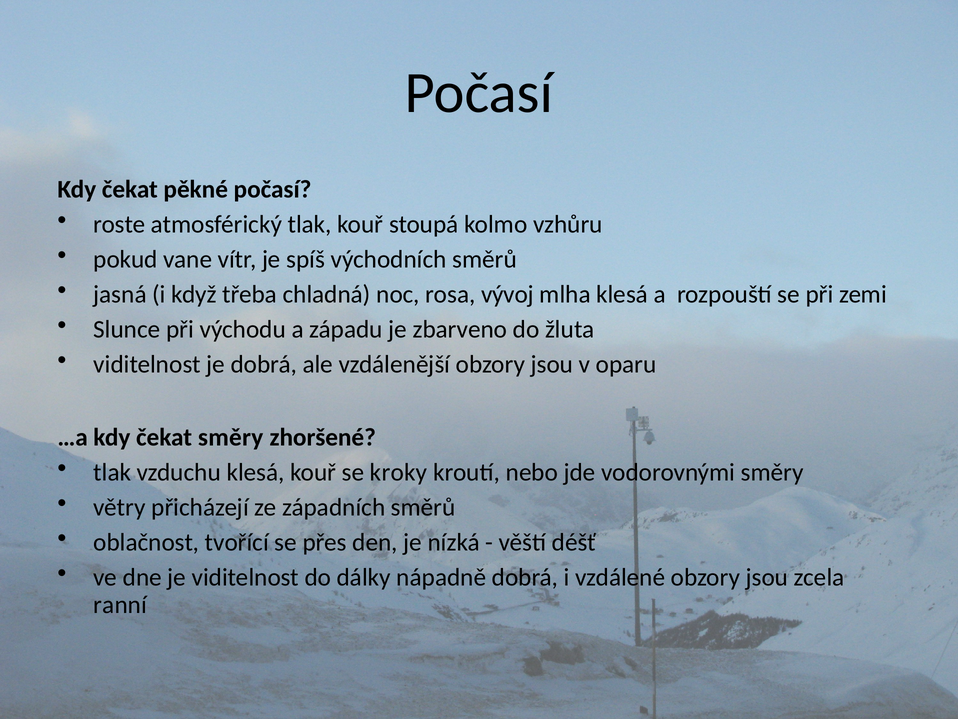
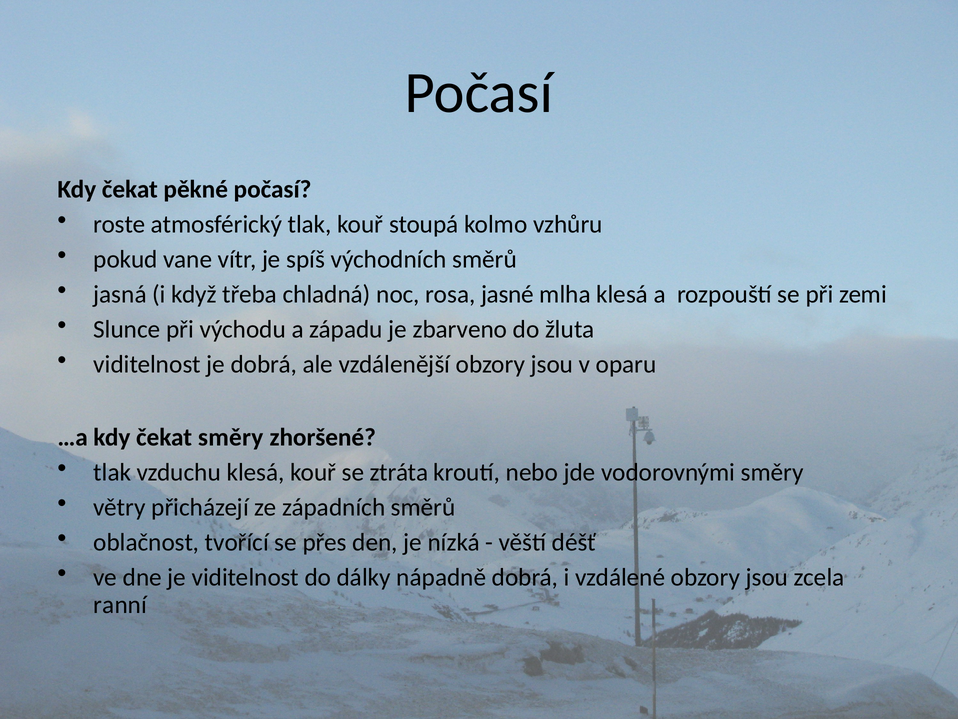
vývoj: vývoj -> jasné (507, 294)
kroky: kroky -> ztráta (399, 472)
